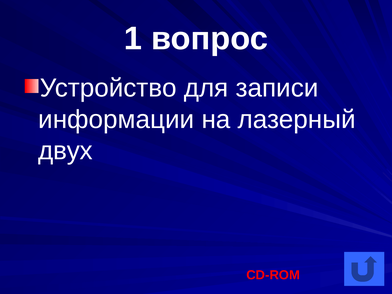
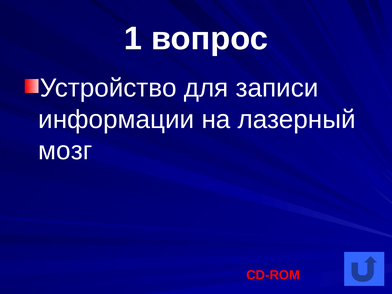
двух: двух -> мозг (65, 151)
